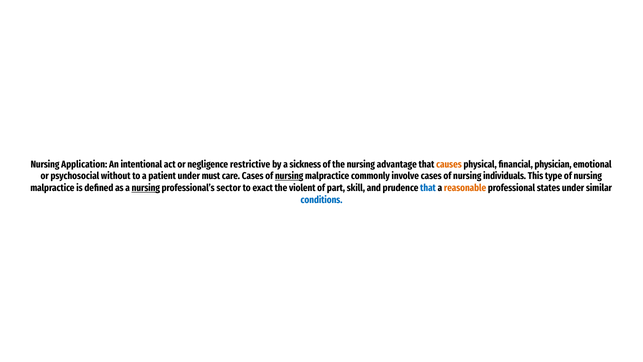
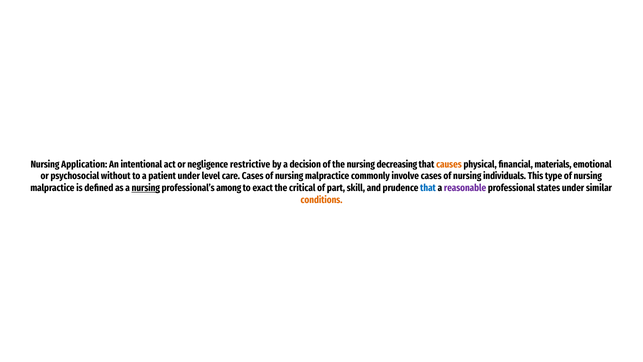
sickness: sickness -> decision (305, 164)
advantage: advantage -> decreasing (397, 164)
physician: physician -> materials (553, 164)
must: must -> level (211, 176)
nursing underline: present -> none (289, 176)
sector: sector -> among (229, 188)
violent: violent -> critical (302, 188)
reasonable colour: orange -> purple (465, 188)
conditions colour: blue -> orange (321, 200)
